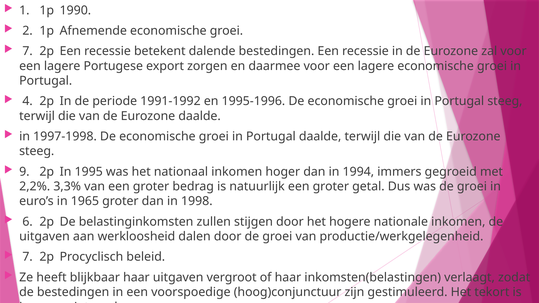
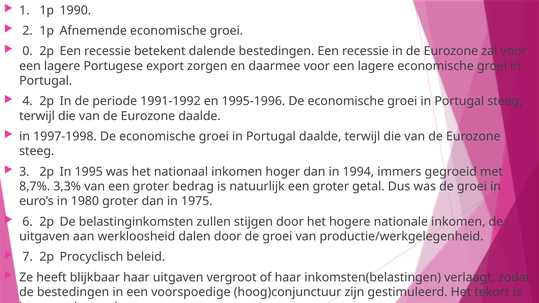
7: 7 -> 0 (28, 51)
9: 9 -> 3 (24, 172)
2,2%: 2,2% -> 8,7% (35, 187)
1965: 1965 -> 1980 (85, 201)
1998: 1998 -> 1975 (197, 201)
